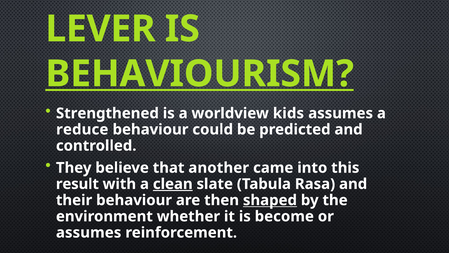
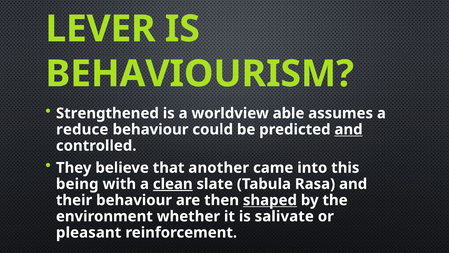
BEHAVIOURISM underline: present -> none (200, 74)
kids: kids -> able (289, 113)
and underline: none -> present (349, 129)
result: result -> being (77, 184)
become: become -> salivate (284, 216)
assumes: assumes -> pleasant (89, 232)
